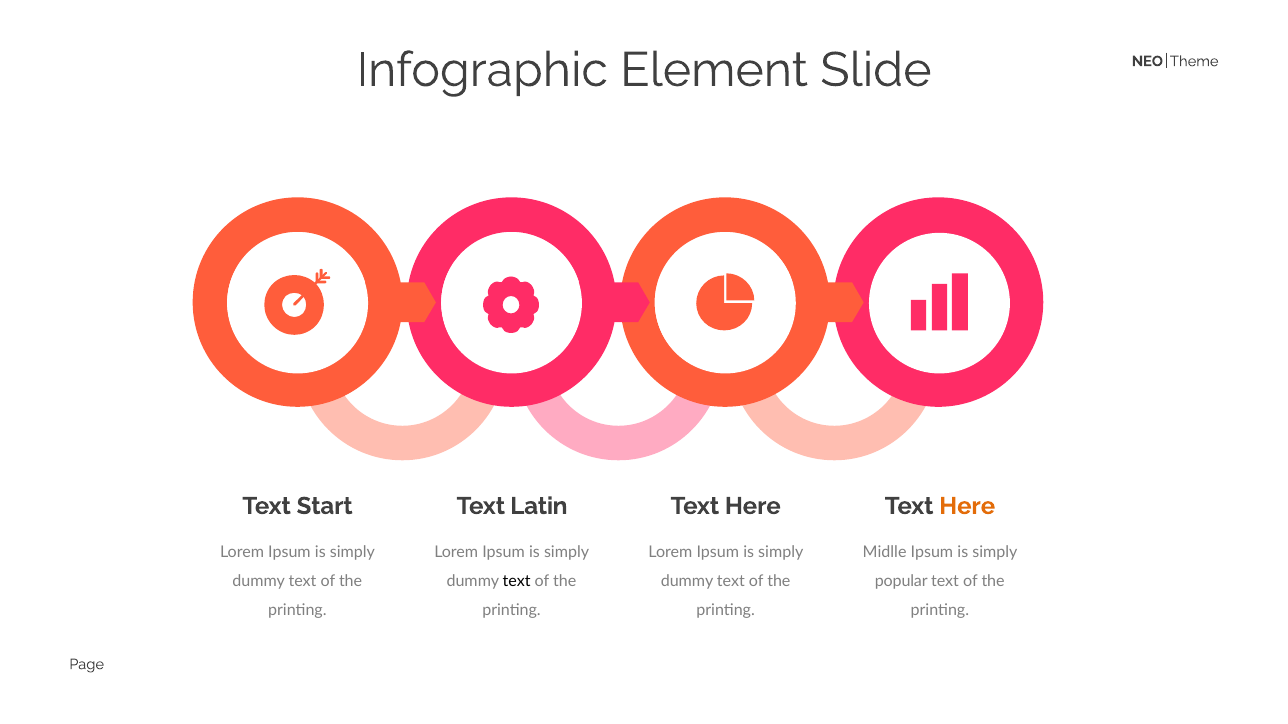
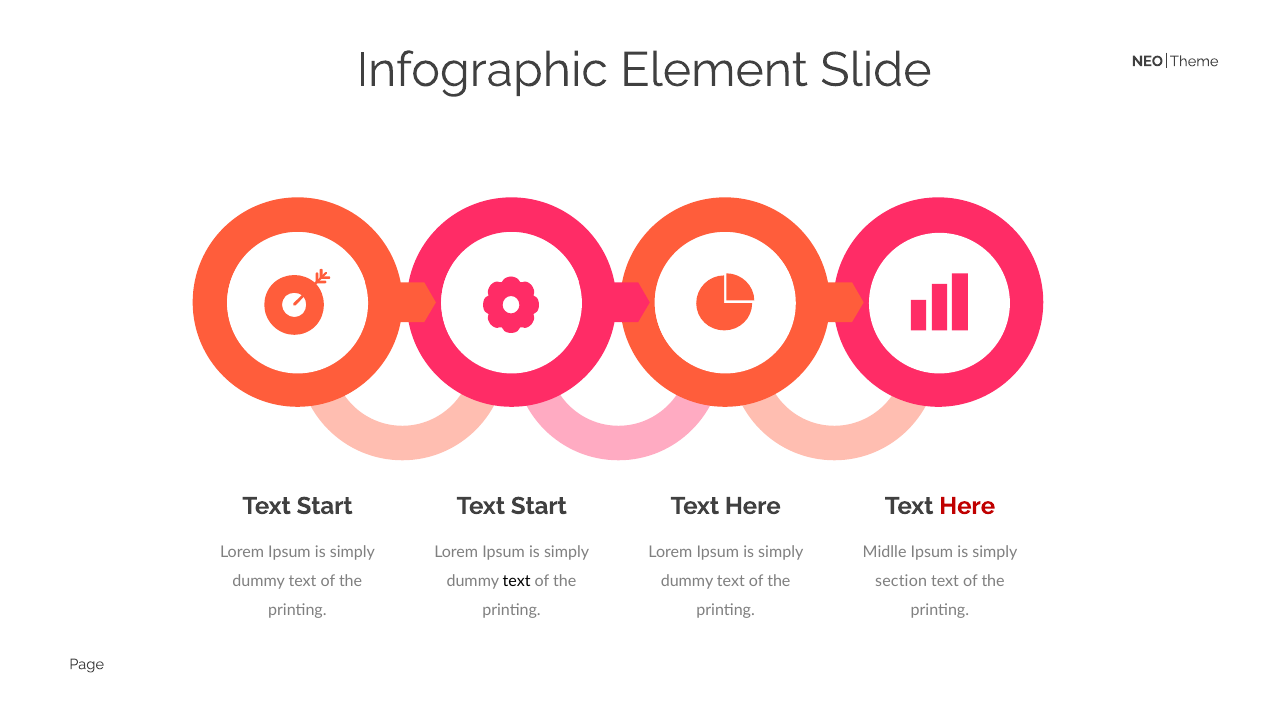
Latin: Latin -> Start (539, 506)
Here colour: orange -> red (967, 506)
popular: popular -> section (901, 582)
